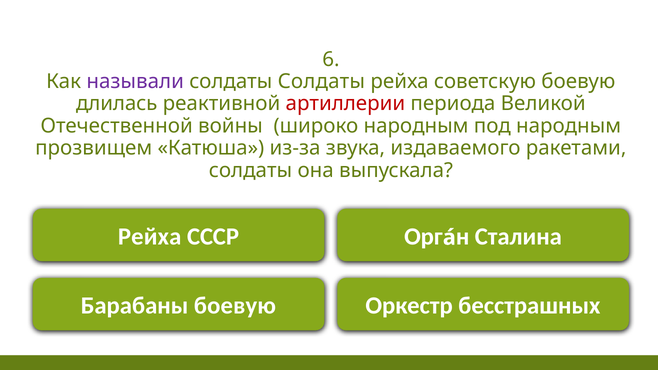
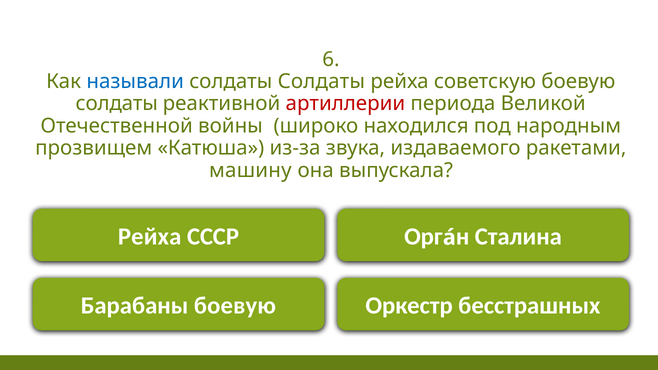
называли colour: purple -> blue (135, 82)
длилась: длилась -> солдаты (117, 104)
широко народным: народным -> находился (416, 126)
солдаты: солдаты -> машину (250, 170)
